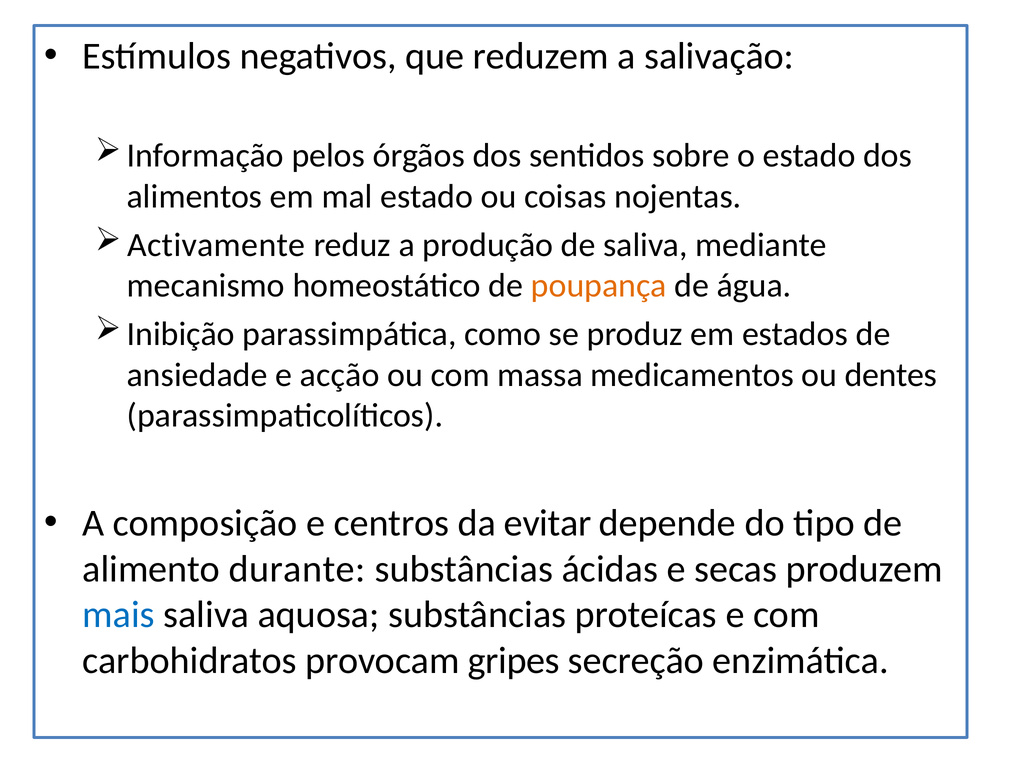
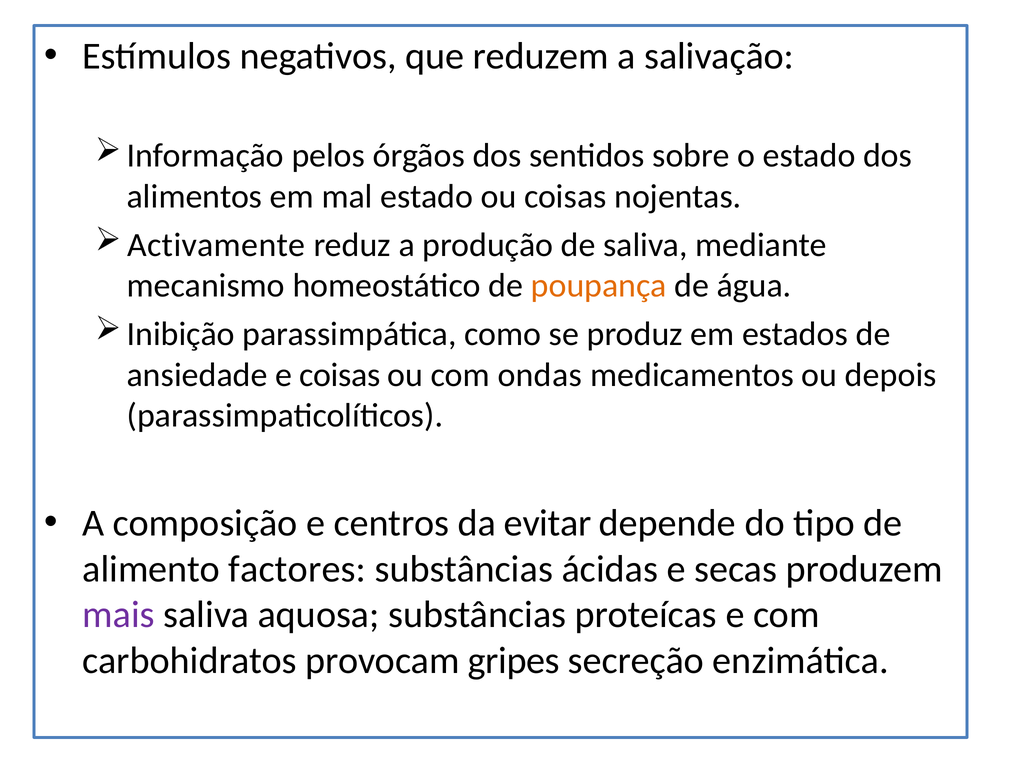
e acção: acção -> coisas (340, 375)
massa: massa -> ondas (540, 375)
dentes: dentes -> depois (891, 375)
durante: durante -> factores (297, 569)
mais colour: blue -> purple (119, 615)
